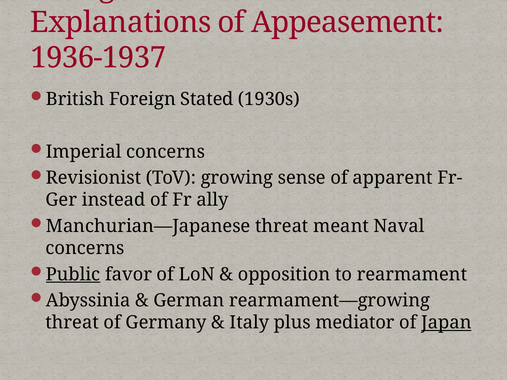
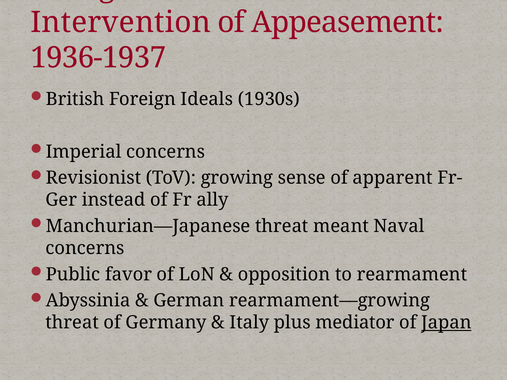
Explanations: Explanations -> Intervention (121, 22)
Stated: Stated -> Ideals (207, 99)
Public underline: present -> none (73, 275)
